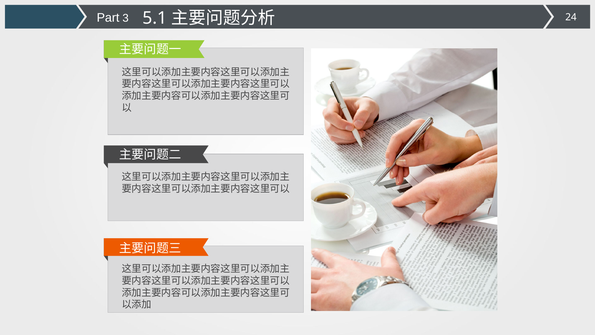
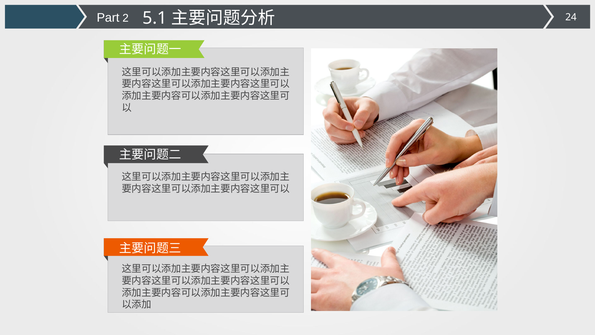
3: 3 -> 2 (126, 18)
